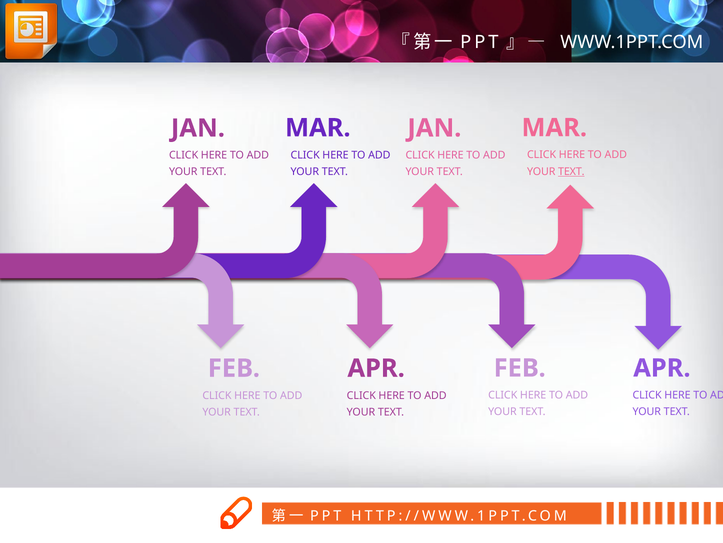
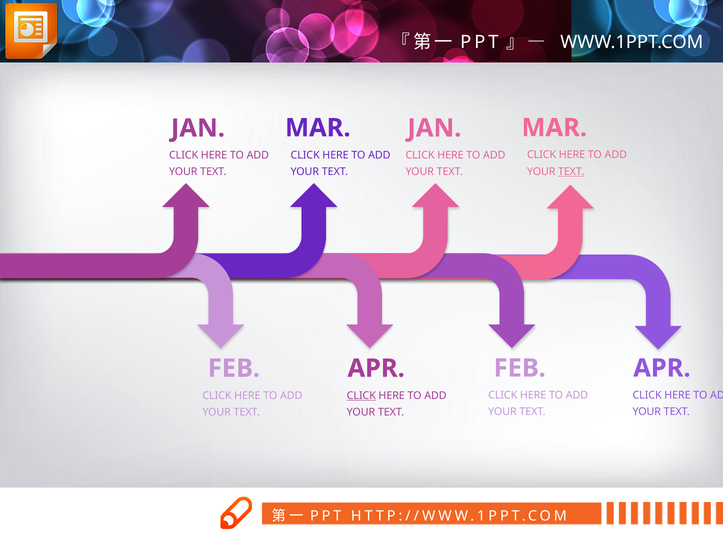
CLICK underline: none -> present (361, 395)
